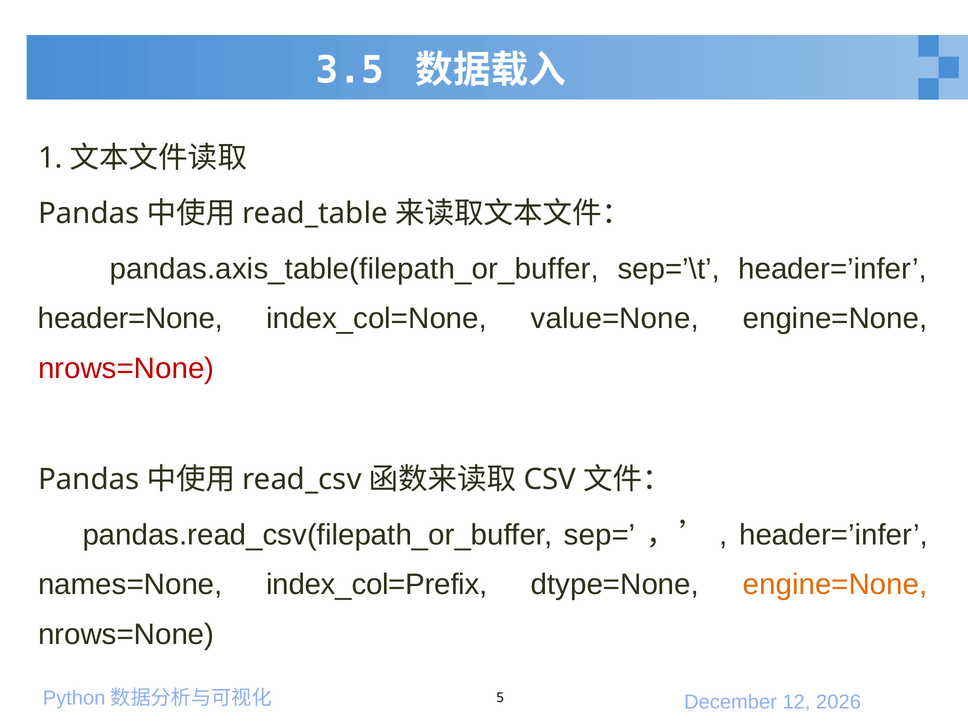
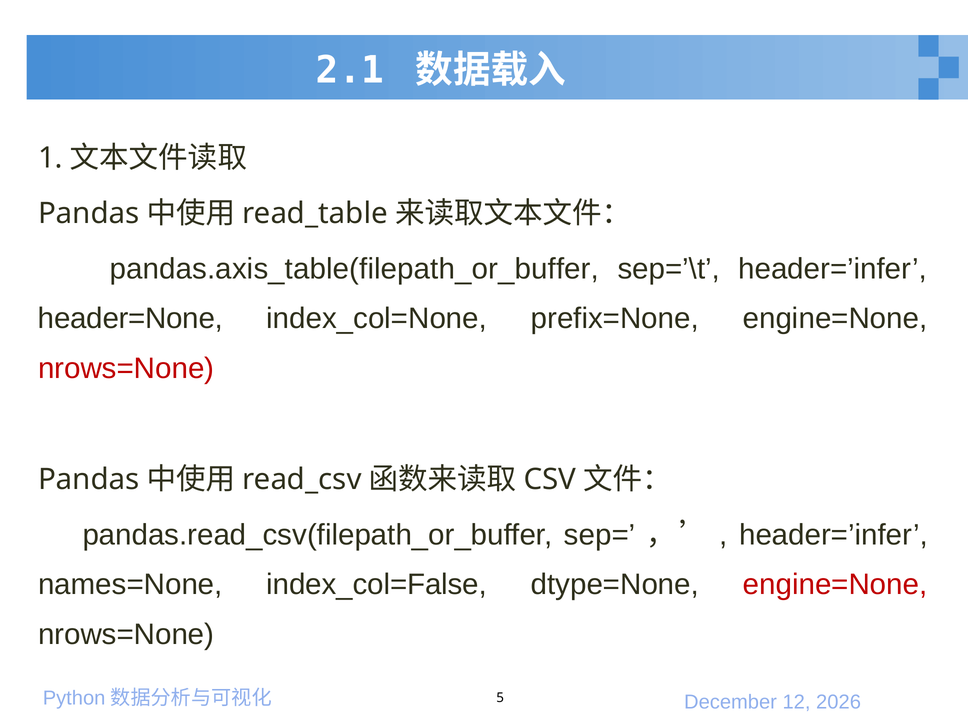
3.5: 3.5 -> 2.1 (350, 70)
value=None: value=None -> prefix=None (615, 319)
index_col=Prefix: index_col=Prefix -> index_col=False (377, 585)
engine=None colour: orange -> red (835, 585)
